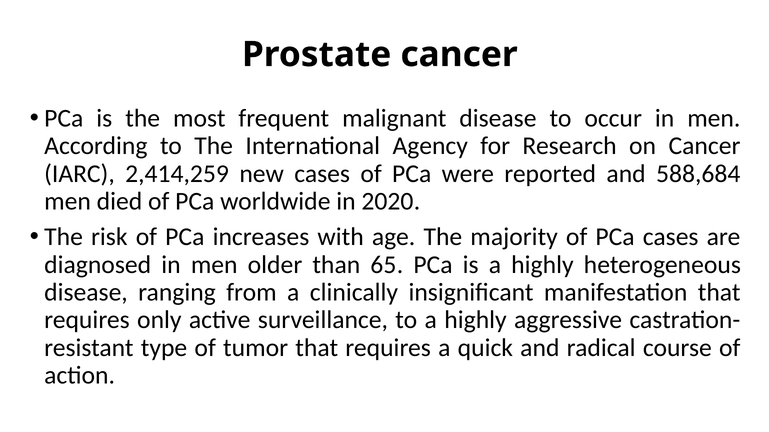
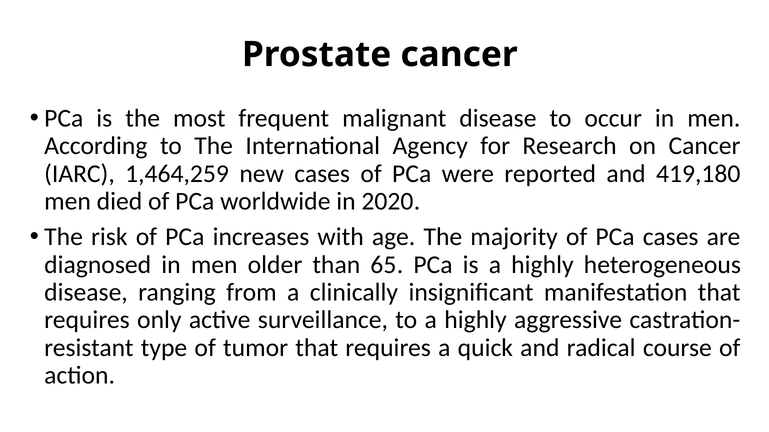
2,414,259: 2,414,259 -> 1,464,259 (177, 174)
588,684: 588,684 -> 419,180 (698, 174)
